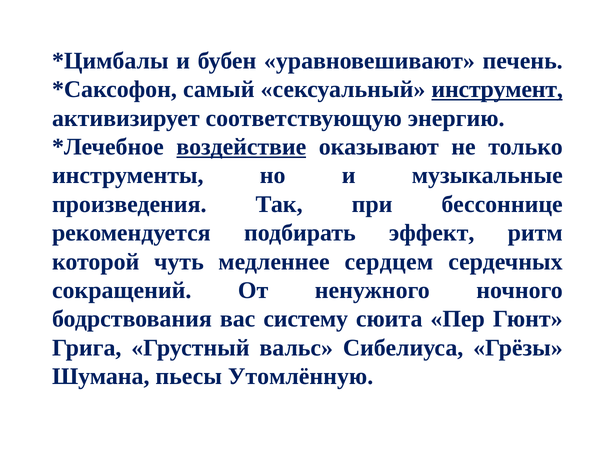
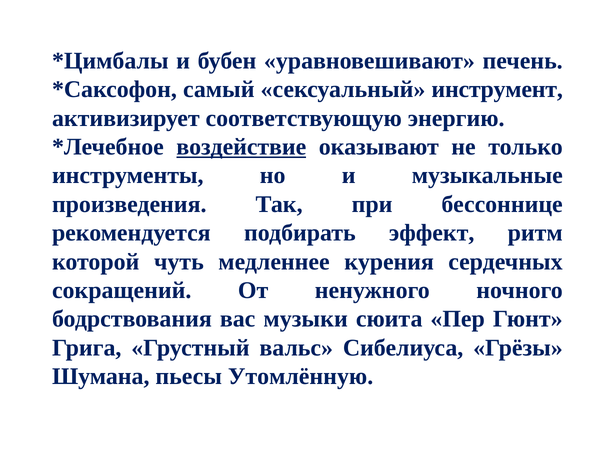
инструмент underline: present -> none (497, 89)
сердцем: сердцем -> курения (389, 262)
систему: систему -> музыки (306, 319)
